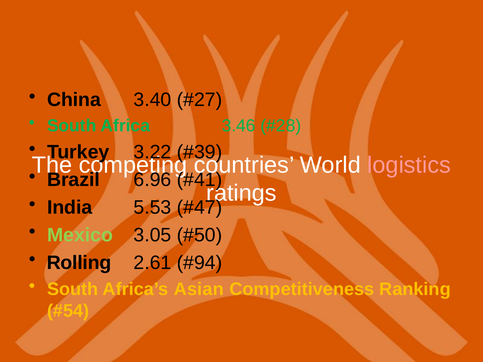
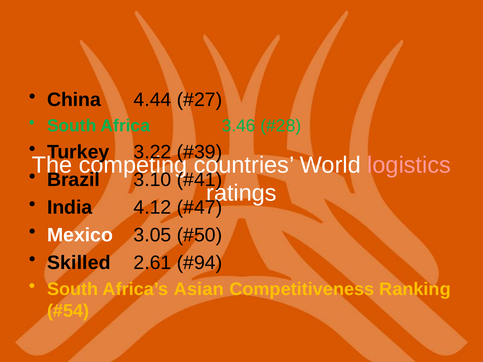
3.40: 3.40 -> 4.44 (152, 100)
6.96: 6.96 -> 3.10 (152, 180)
5.53: 5.53 -> 4.12 (152, 208)
Mexico colour: light green -> white (80, 235)
Rolling: Rolling -> Skilled (79, 263)
